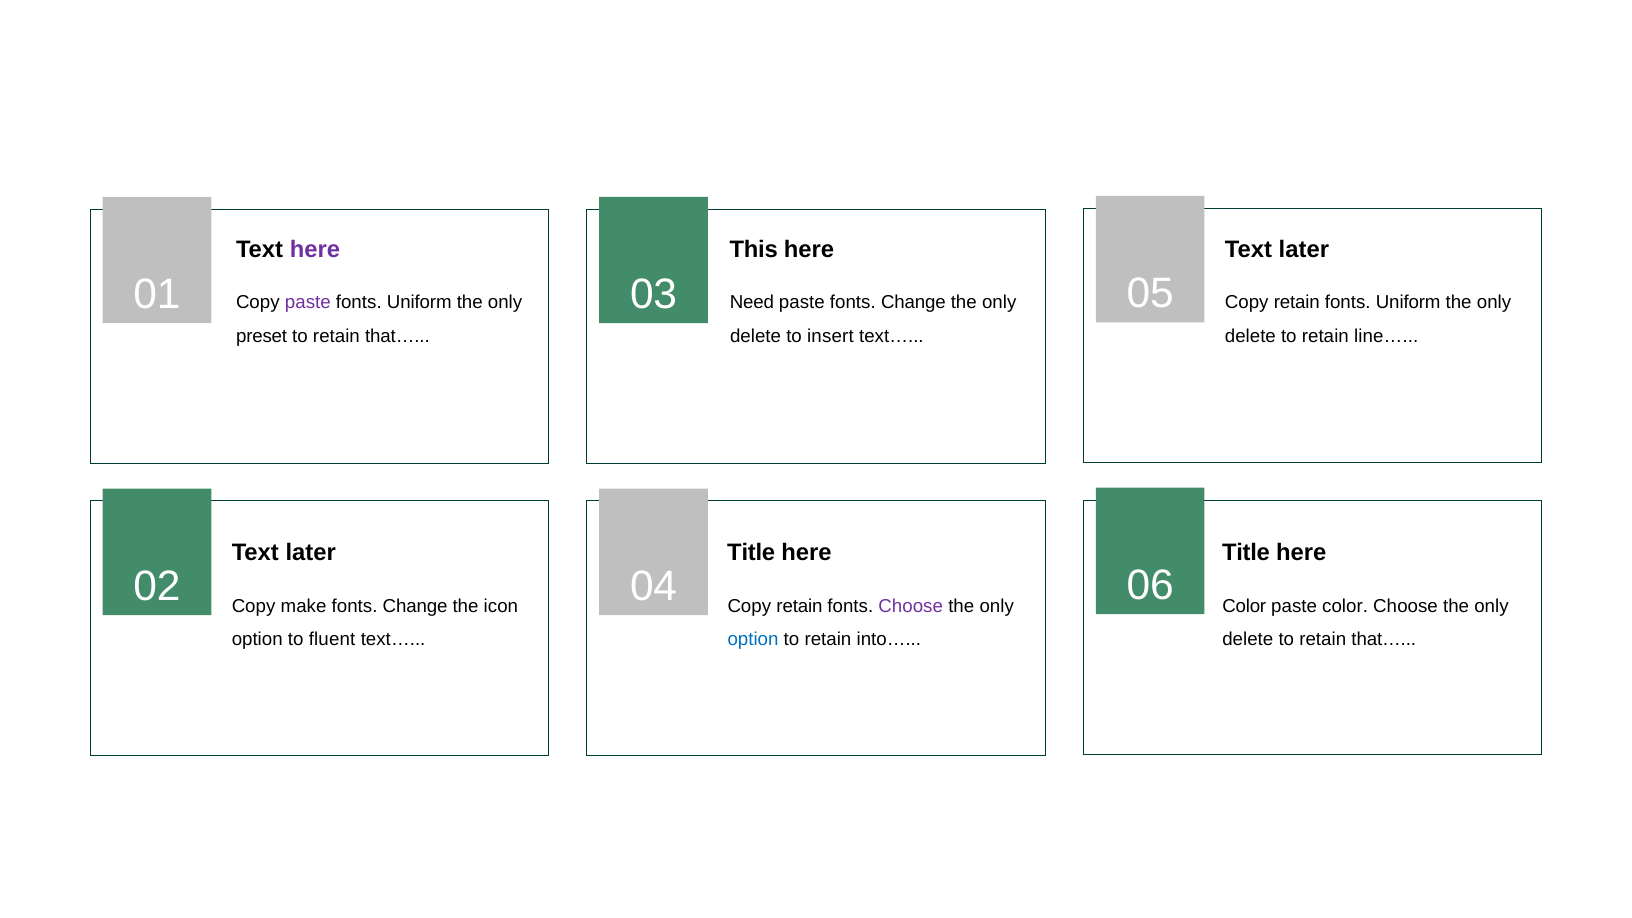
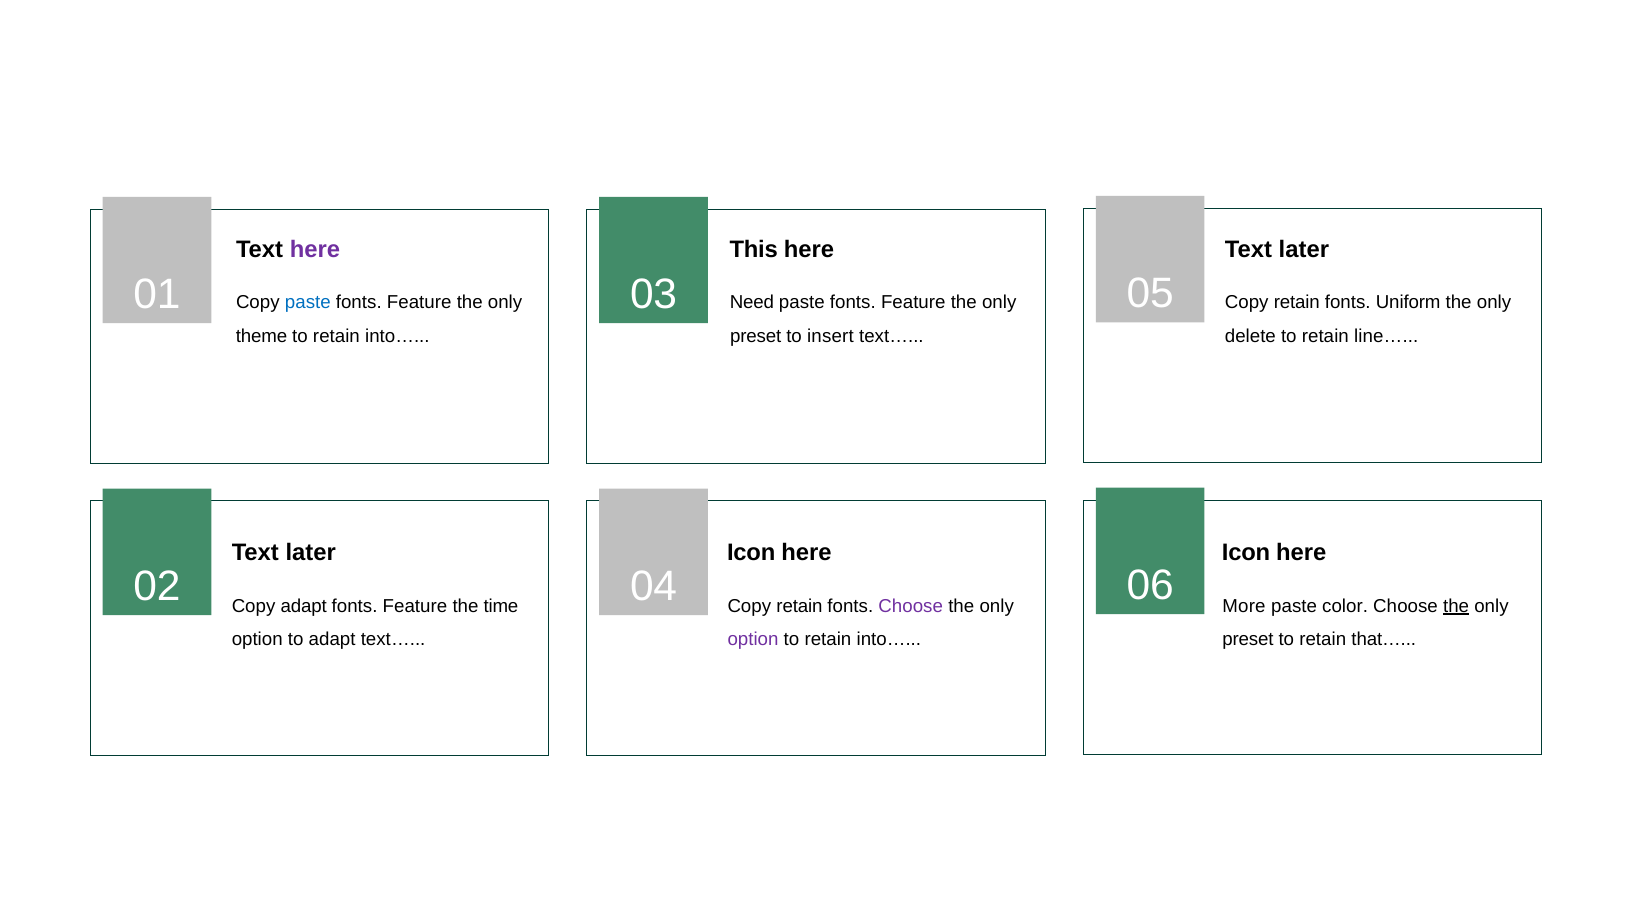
paste colour: purple -> blue (308, 303)
Uniform: Uniform -> Feature (419, 303)
Change: Change -> Feature (913, 303)
preset: preset -> theme (262, 336)
that…: that… -> into… (397, 336)
delete: delete -> preset (756, 336)
Title: Title -> Icon (751, 553)
Title: Title -> Icon (1246, 553)
Copy make: make -> adapt (304, 606)
Change: Change -> Feature (415, 606)
icon: icon -> time (501, 606)
Color: Color -> More (1244, 606)
the underline: none -> present (1456, 606)
to fluent: fluent -> adapt (332, 640)
option colour: blue -> purple (753, 640)
delete: delete -> preset (1248, 640)
